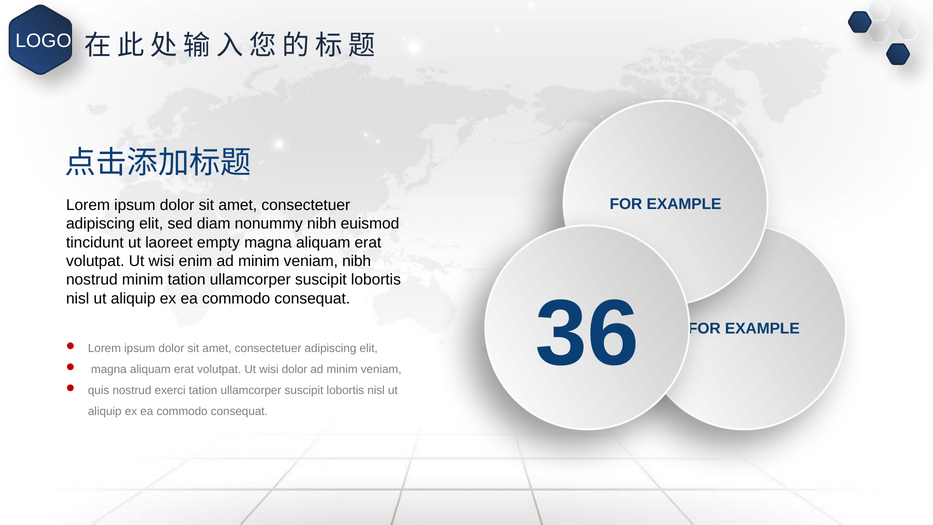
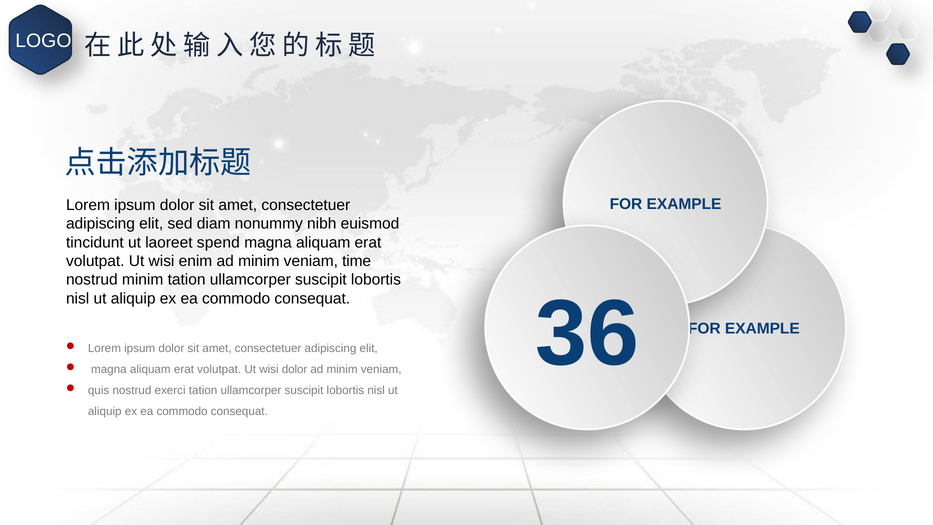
empty: empty -> spend (218, 242)
veniam nibh: nibh -> time (357, 261)
